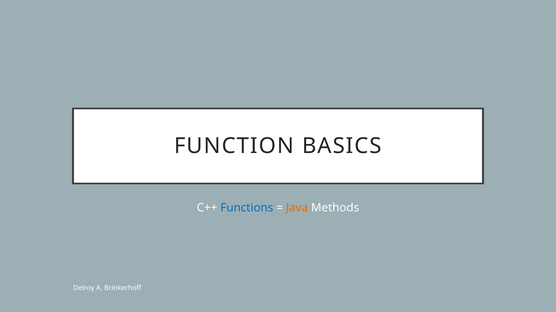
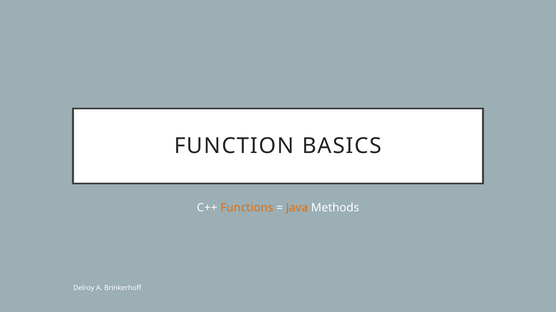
Functions colour: blue -> orange (247, 208)
